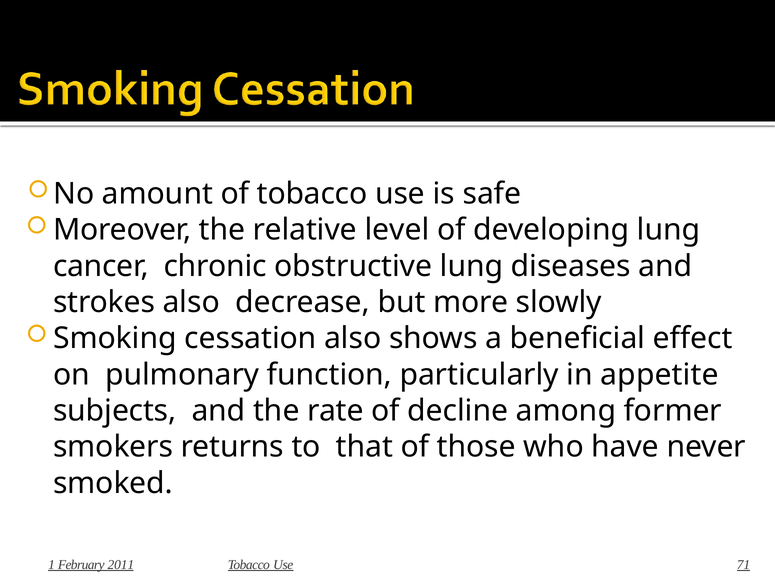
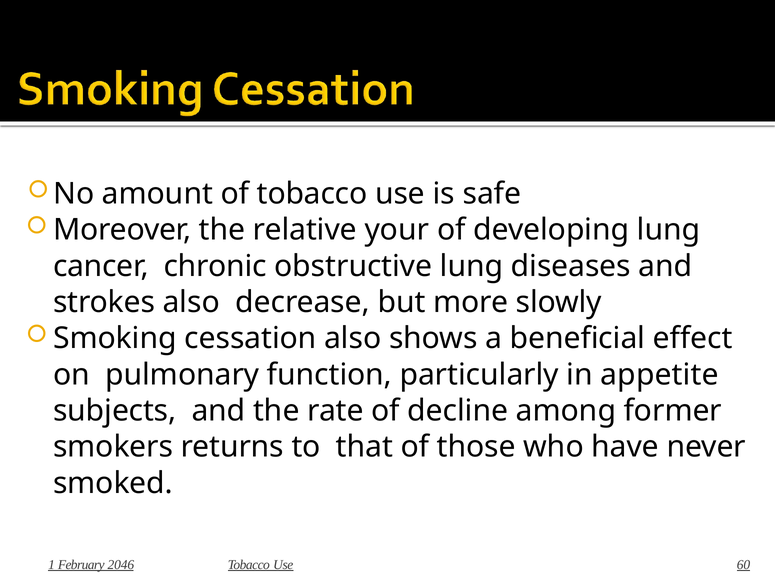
level: level -> your (397, 230)
2011: 2011 -> 2046 (121, 565)
71: 71 -> 60 (744, 565)
